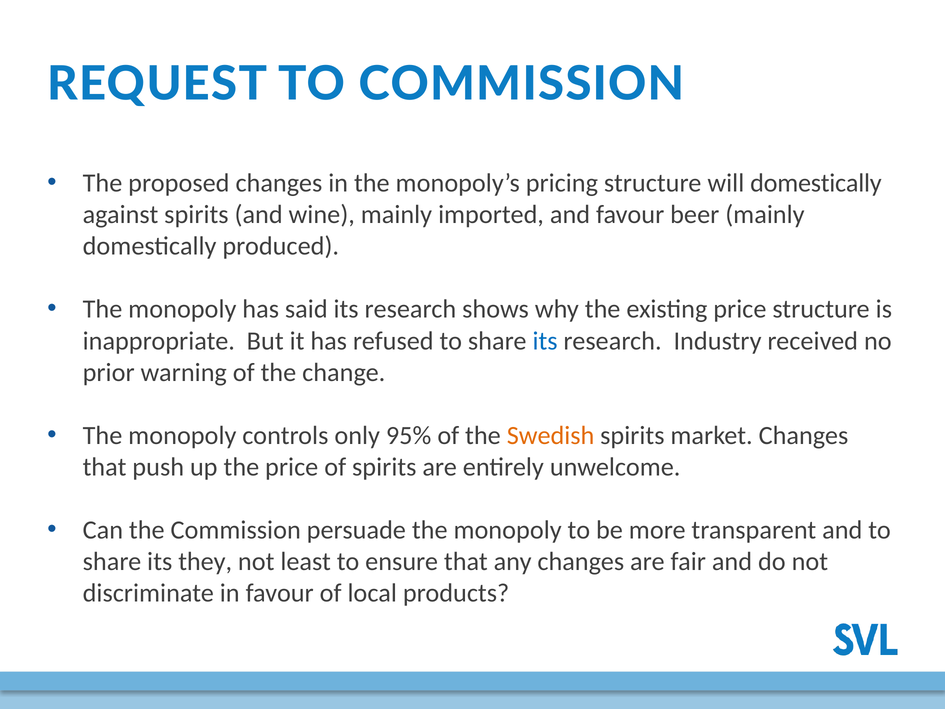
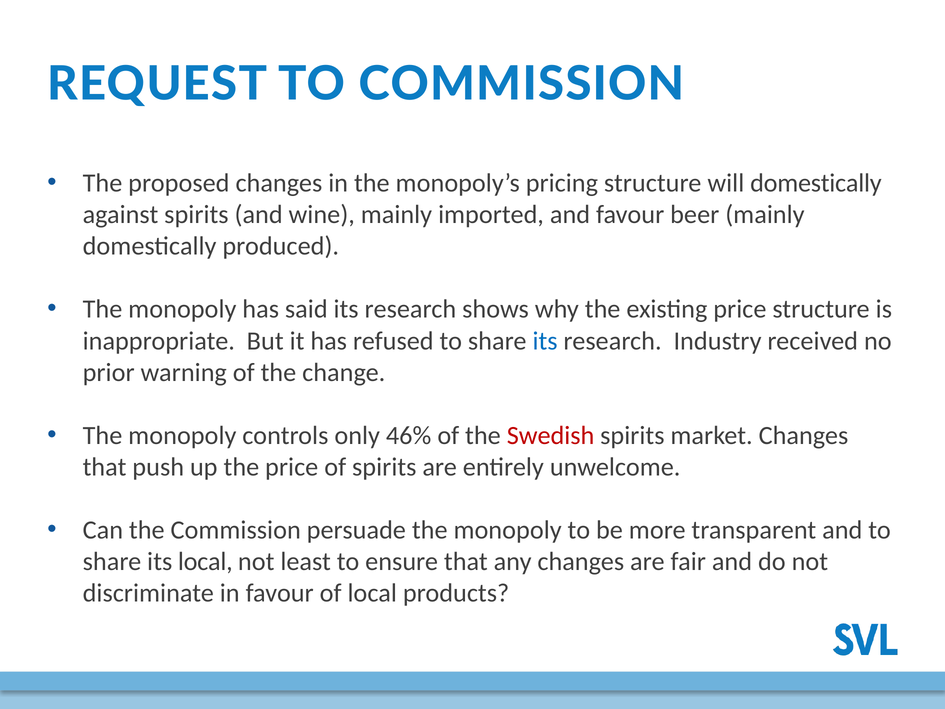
95%: 95% -> 46% (409, 435)
Swedish colour: orange -> red (551, 435)
its they: they -> local (205, 561)
